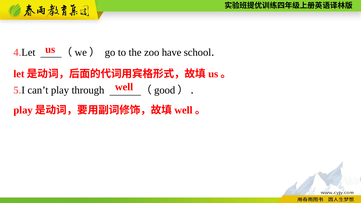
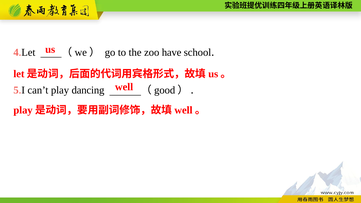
through: through -> dancing (88, 90)
